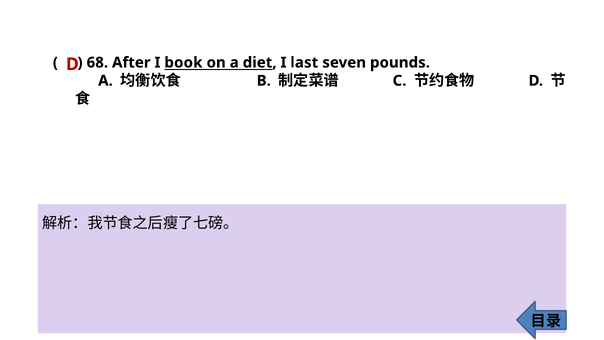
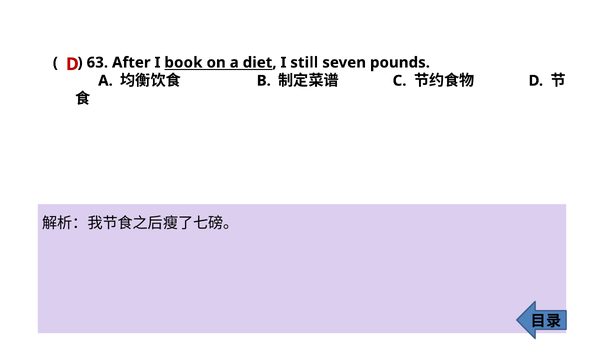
68: 68 -> 63 (97, 63)
last: last -> still (304, 63)
